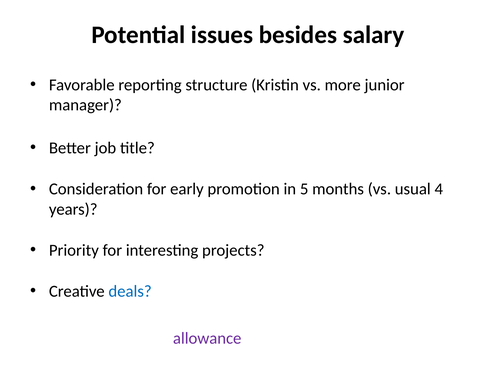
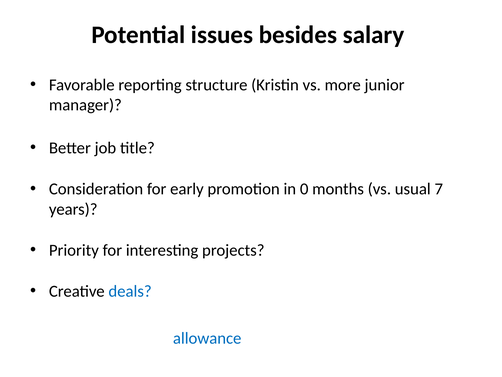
5: 5 -> 0 (304, 189)
4: 4 -> 7 (439, 189)
allowance colour: purple -> blue (207, 338)
